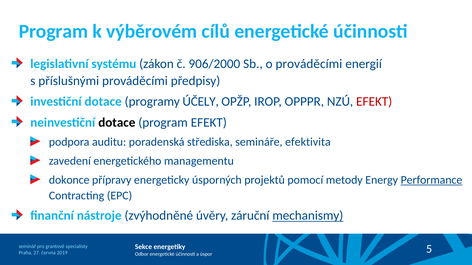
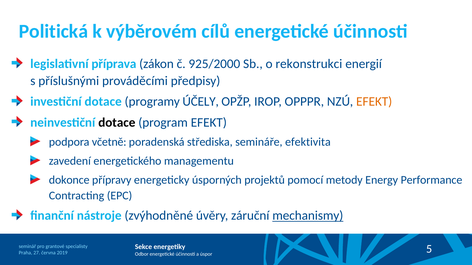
Program: Program -> Politická (53, 31)
systému: systému -> příprava (114, 64)
906/2000: 906/2000 -> 925/2000 (214, 64)
o prováděcími: prováděcími -> rekonstrukci (309, 64)
EFEKT colour: red -> orange (374, 102)
auditu: auditu -> včetně (109, 142)
Performance underline: present -> none (431, 180)
